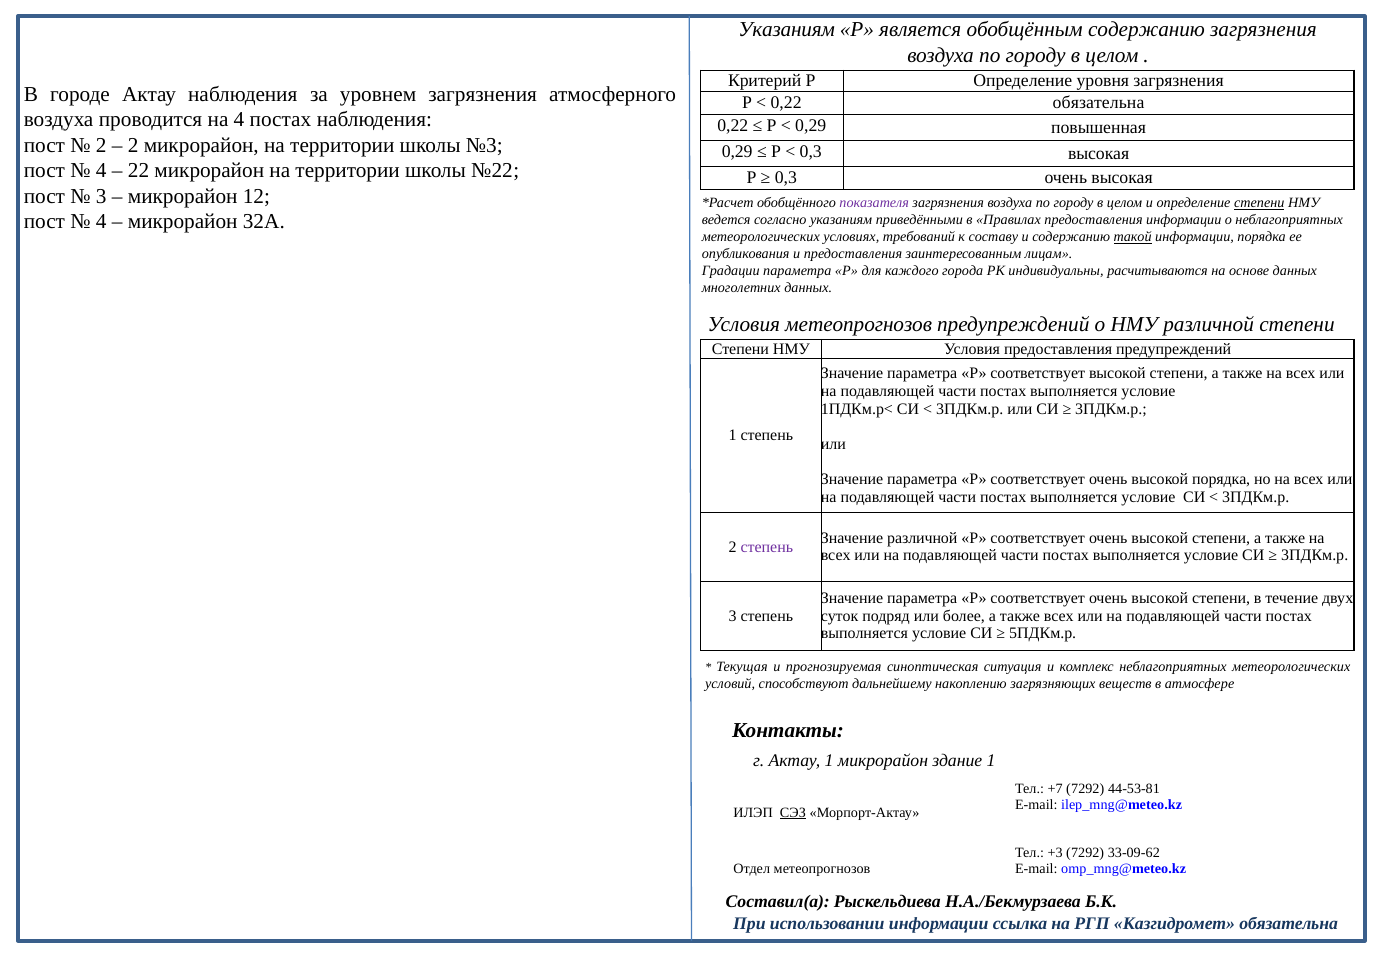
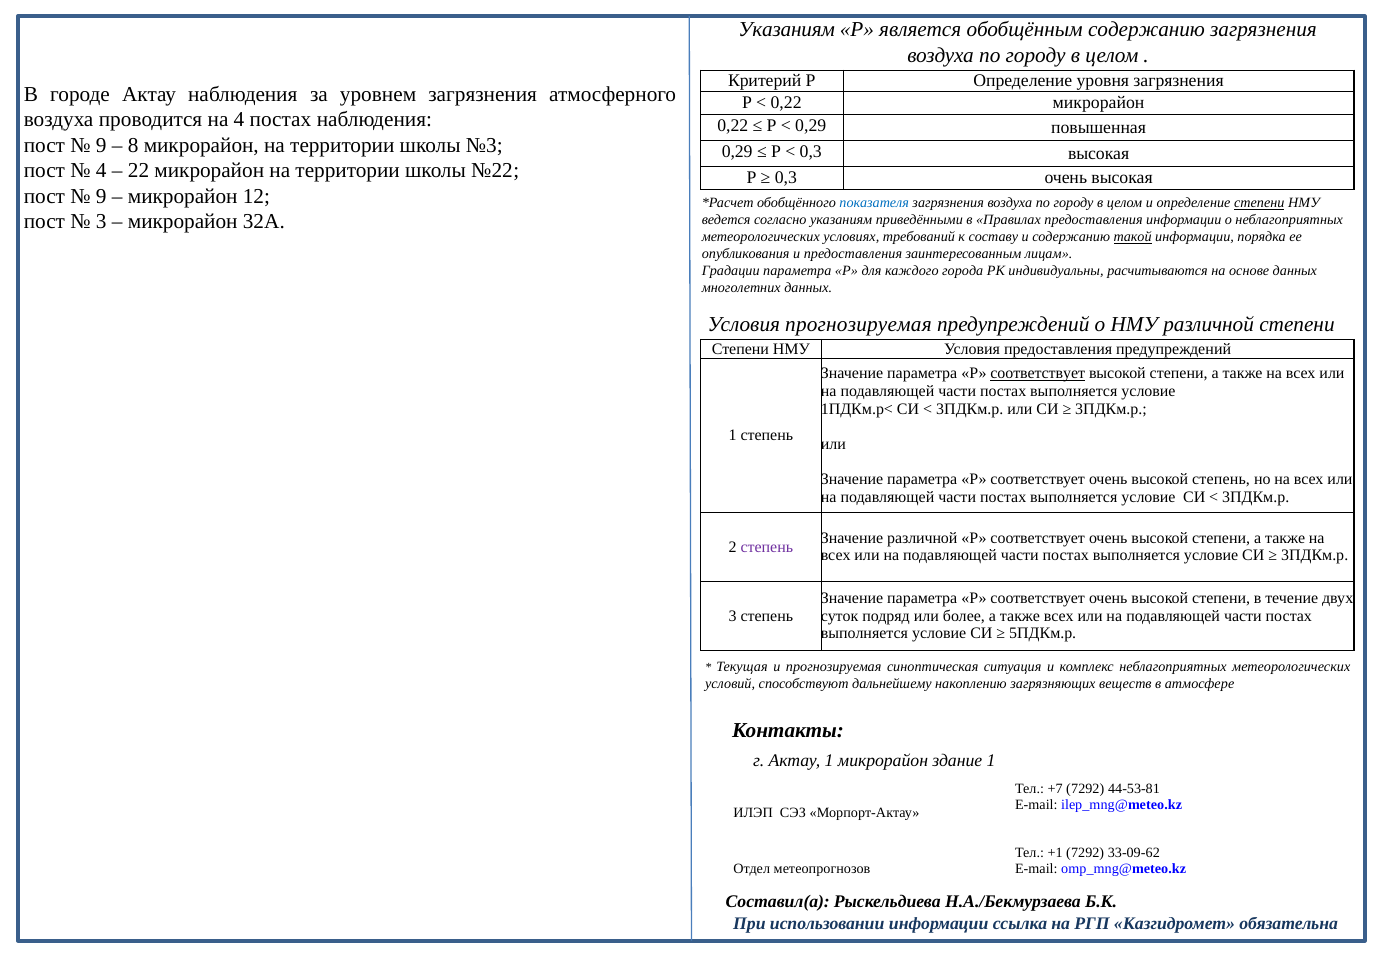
0,22 обязательна: обязательна -> микрорайон (1099, 103)
2: 2 -> 9 (101, 145)
2: 2 -> 8 (133, 145)
3: 3 -> 9 (101, 197)
показателя colour: purple -> blue (874, 203)
4: 4 -> 3 (101, 222)
Условия метеопрогнозов: метеопрогнозов -> прогнозируемая (858, 324)
соответствует underline: none -> present (1038, 374)
высокой порядка: порядка -> степень (1221, 480)
СЭЗ underline: present -> none (793, 813)
+3: +3 -> +1 (1055, 853)
